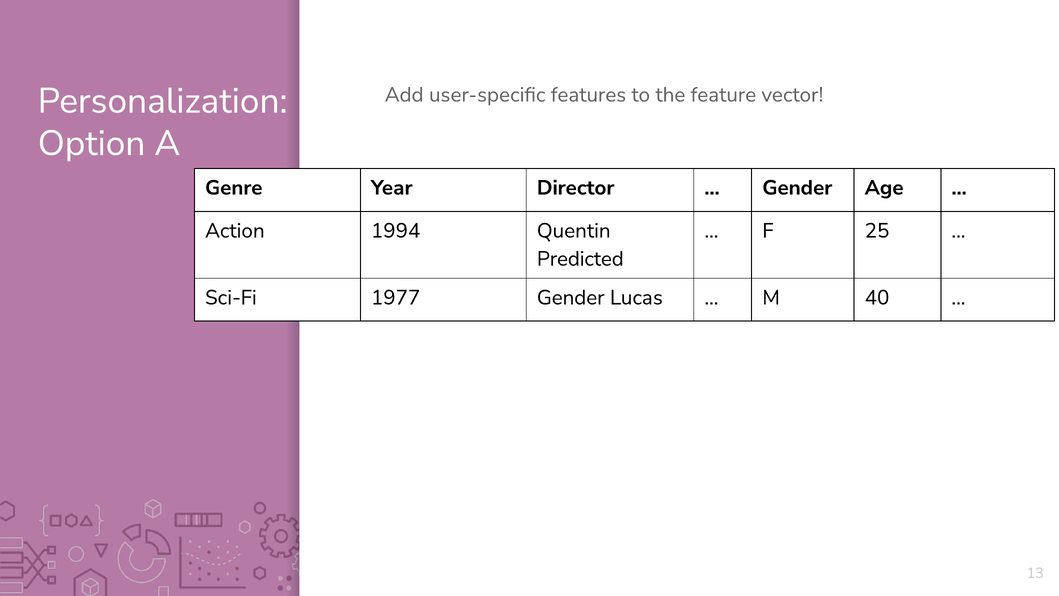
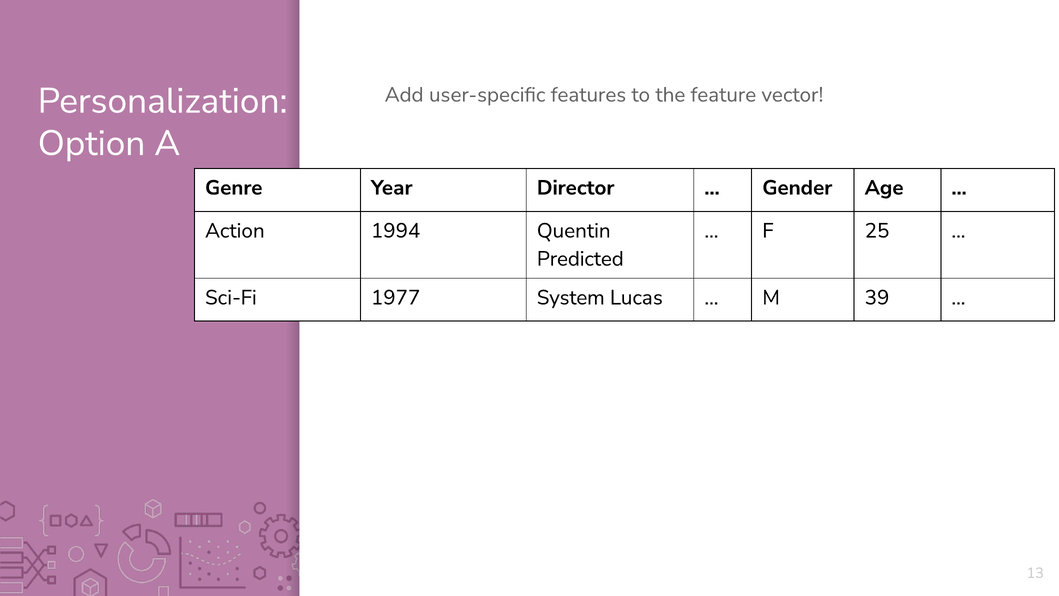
1977 Gender: Gender -> System (571, 297)
40: 40 -> 39 (877, 297)
